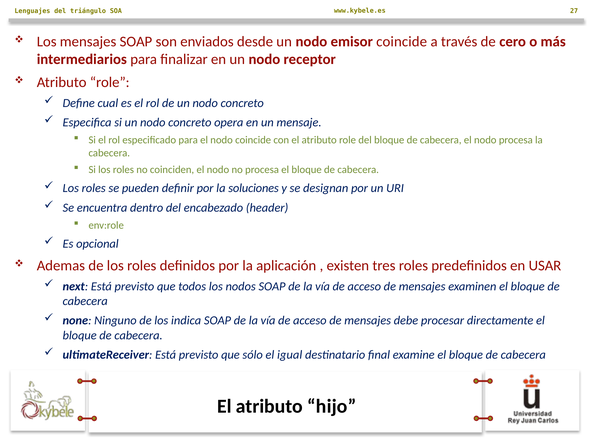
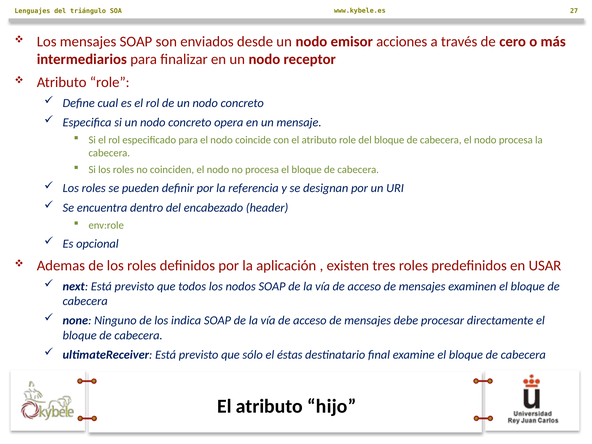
emisor coincide: coincide -> acciones (402, 41)
soluciones: soluciones -> referencia (253, 188)
igual: igual -> éstas (290, 355)
